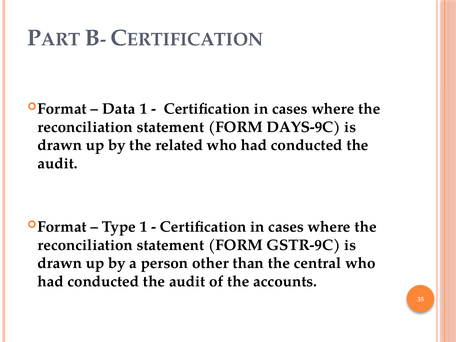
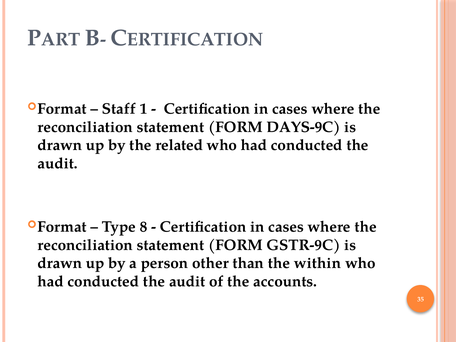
Data: Data -> Staff (119, 109)
Type 1: 1 -> 8 (144, 227)
central: central -> within (317, 263)
